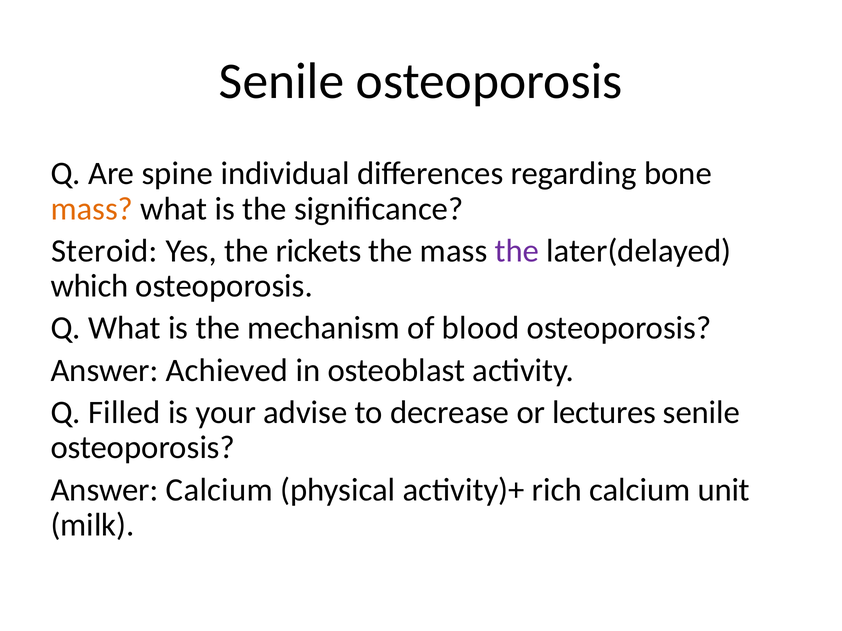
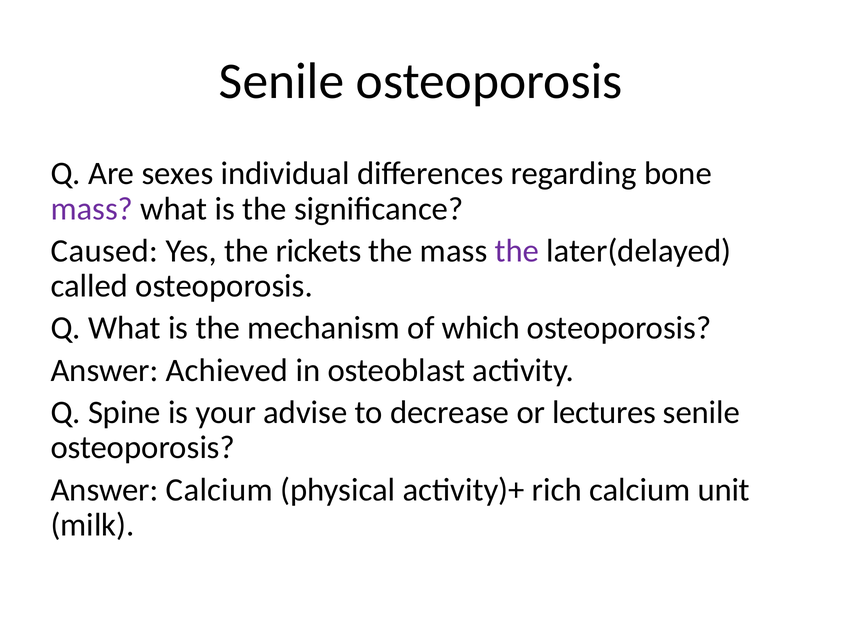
spine: spine -> sexes (177, 174)
mass colour: orange -> purple (92, 209)
Steroid: Steroid -> Caused (104, 251)
which: which -> called (89, 286)
blood: blood -> which (481, 328)
Filled: Filled -> Spine (124, 413)
